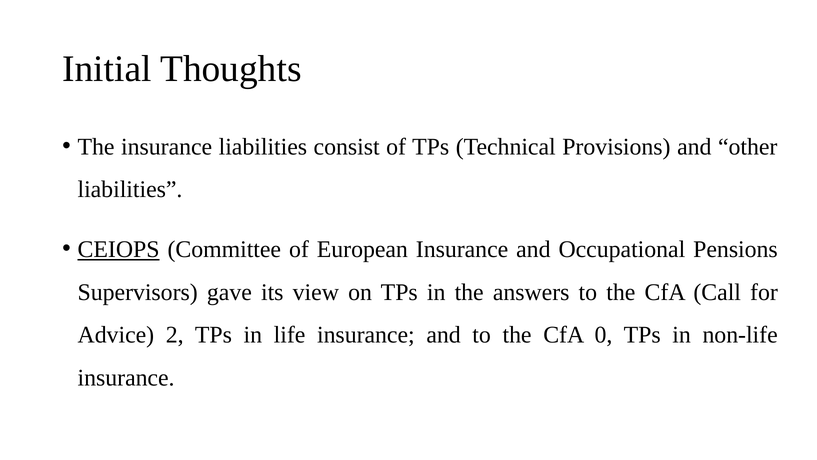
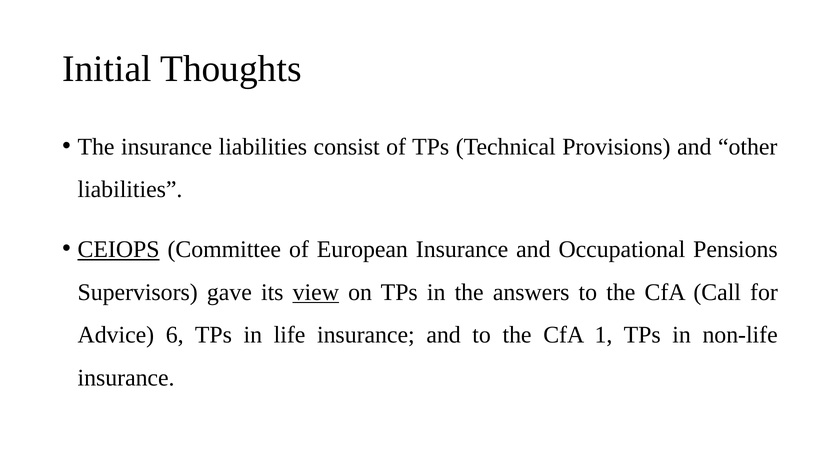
view underline: none -> present (316, 292)
2: 2 -> 6 (175, 335)
0: 0 -> 1 (603, 335)
